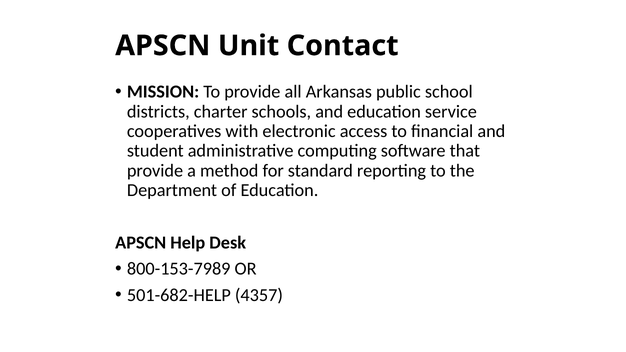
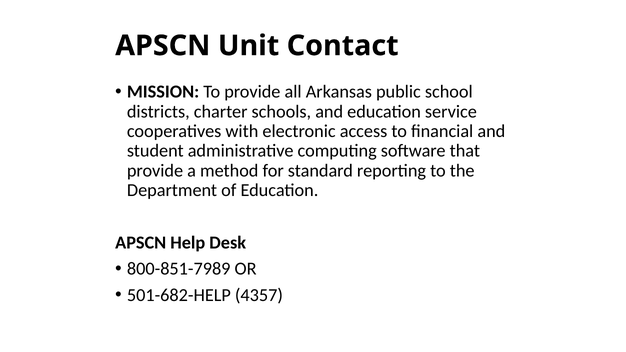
800-153-7989: 800-153-7989 -> 800-851-7989 (179, 269)
